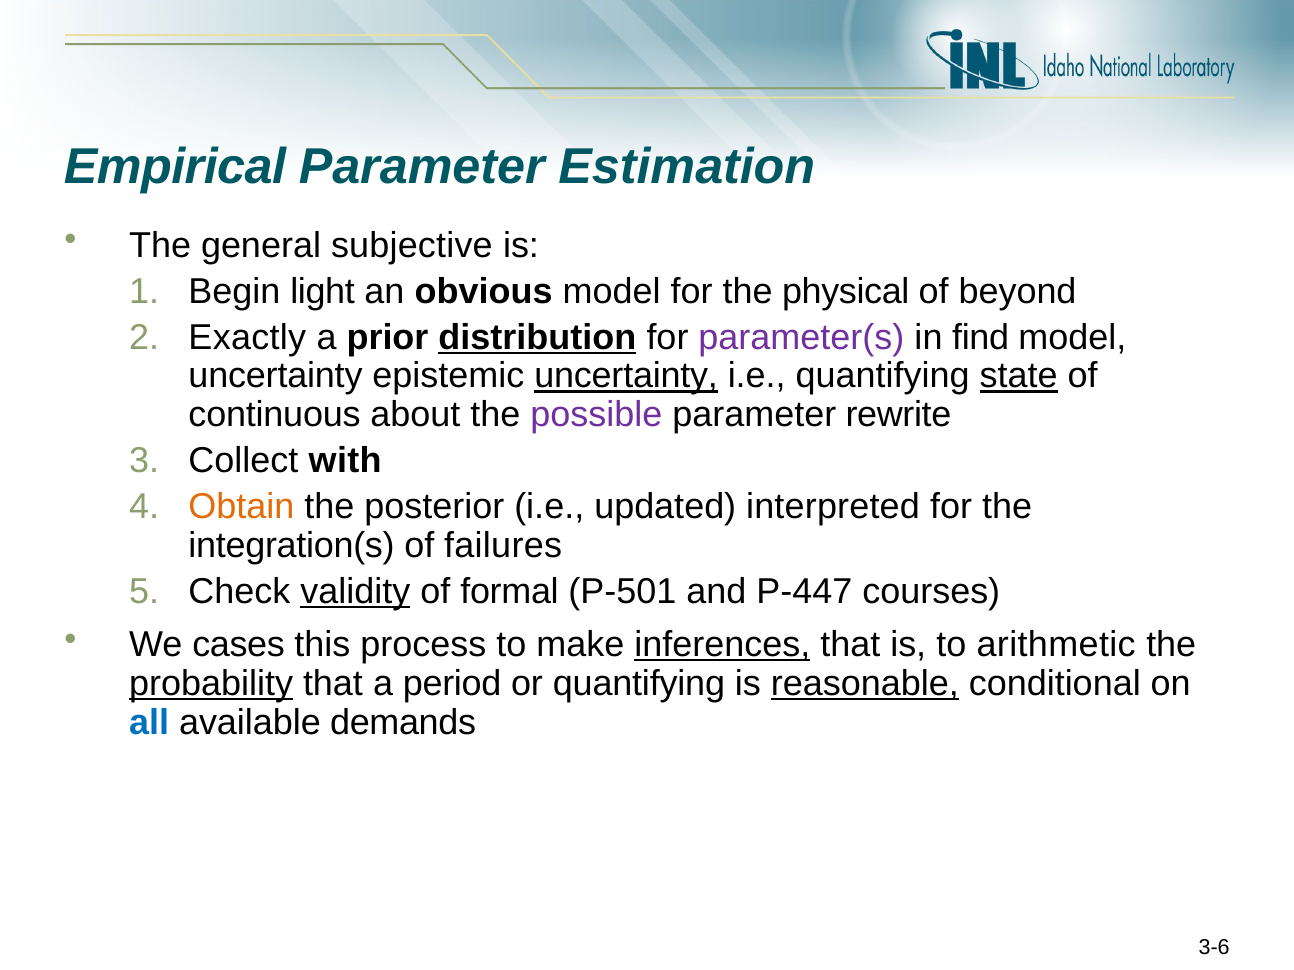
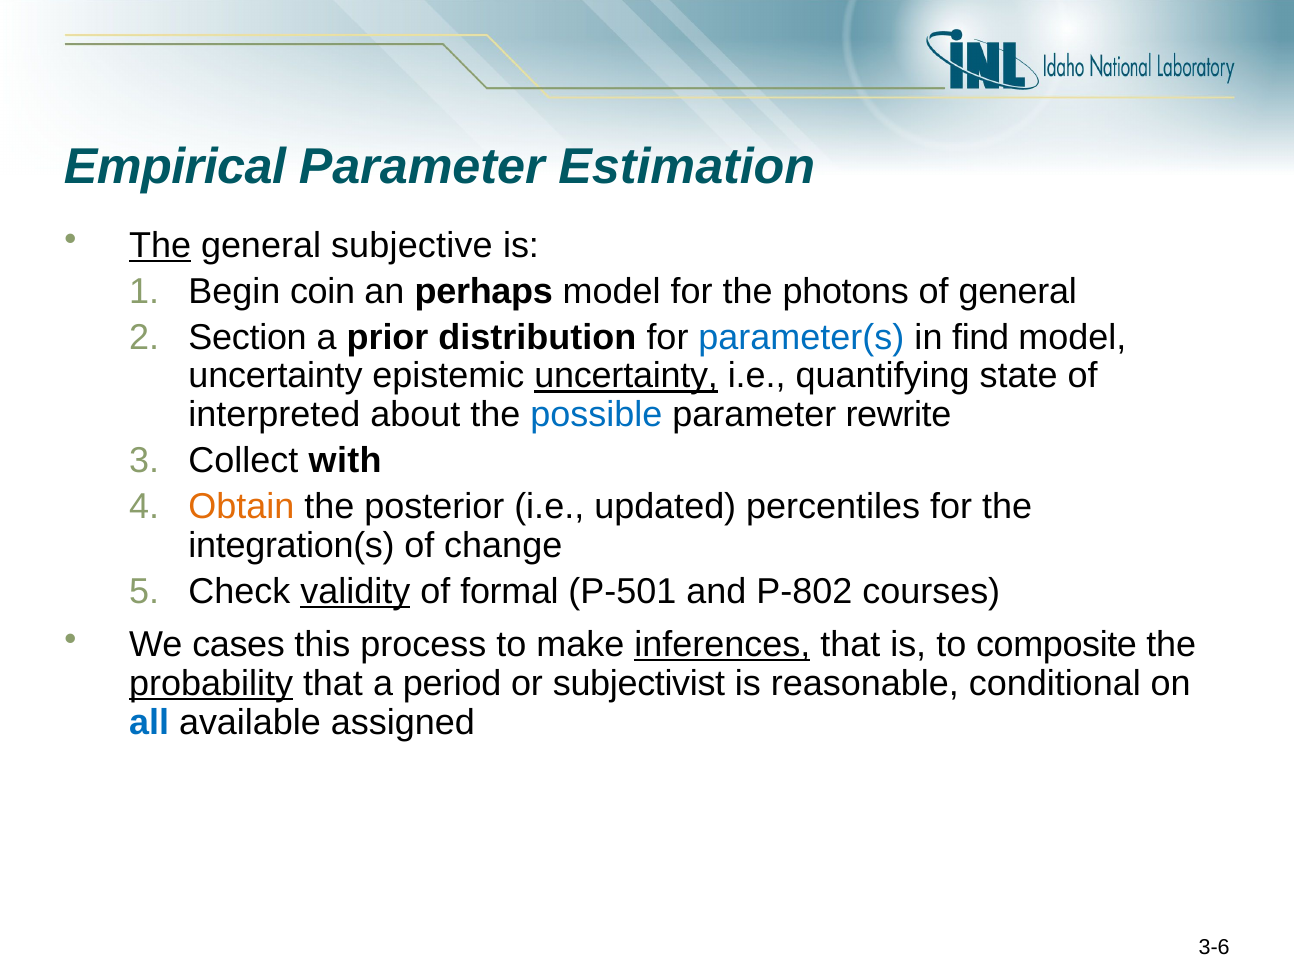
The underline: none -> present (160, 245)
light: light -> coin (323, 291)
obvious: obvious -> perhaps (484, 291)
physical: physical -> photons (846, 291)
of beyond: beyond -> general (1018, 291)
Exactly: Exactly -> Section (248, 337)
distribution underline: present -> none (537, 337)
parameter(s colour: purple -> blue (801, 337)
state underline: present -> none (1019, 376)
continuous: continuous -> interpreted (274, 415)
possible colour: purple -> blue (596, 415)
interpreted: interpreted -> percentiles (833, 507)
failures: failures -> change (503, 546)
P-447: P-447 -> P-802 (804, 592)
arithmetic: arithmetic -> composite (1057, 645)
or quantifying: quantifying -> subjectivist (639, 684)
reasonable underline: present -> none (865, 684)
demands: demands -> assigned (403, 723)
